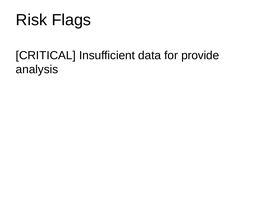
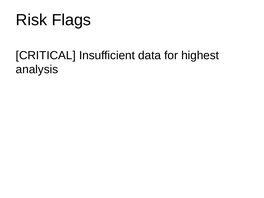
provide: provide -> highest (200, 55)
